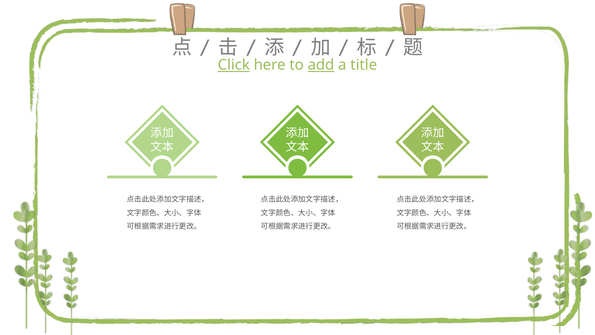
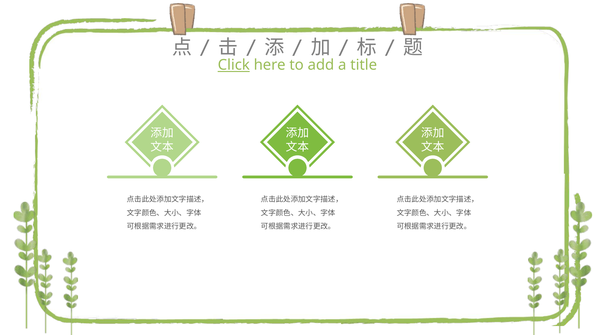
add underline: present -> none (321, 65)
